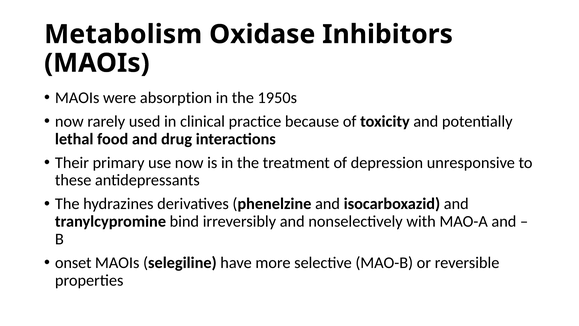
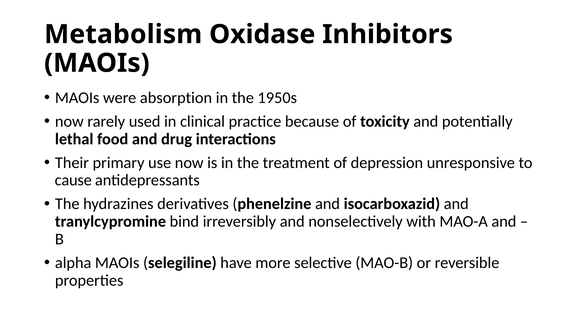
these: these -> cause (73, 180)
onset: onset -> alpha (73, 263)
